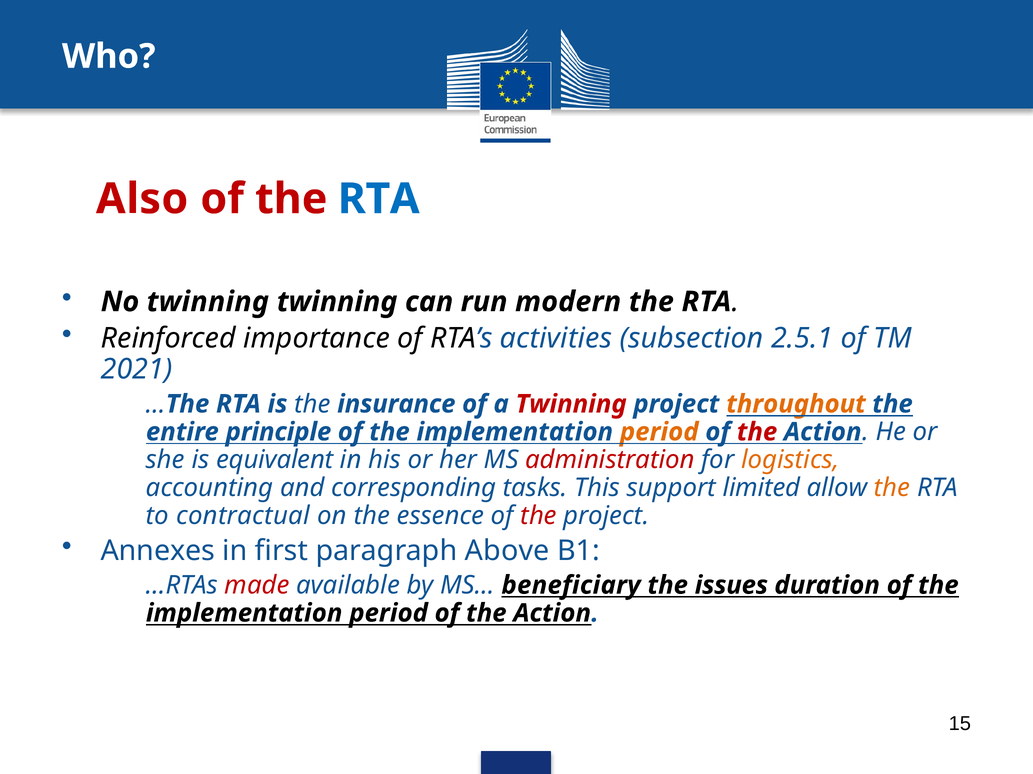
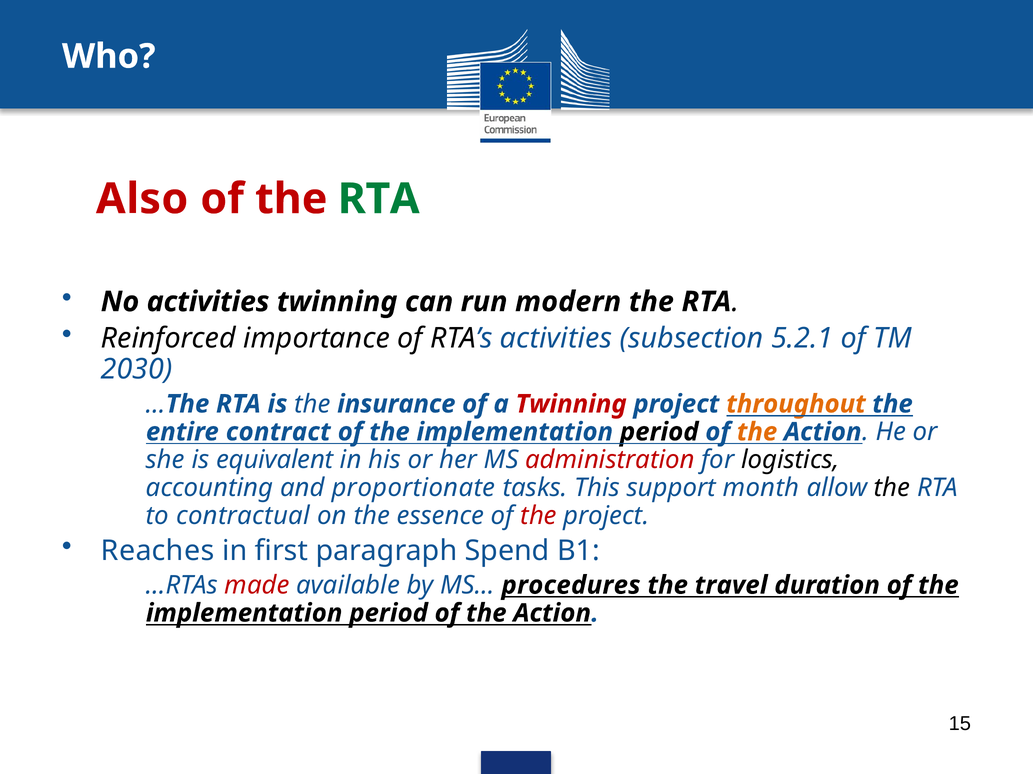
RTA colour: blue -> green (379, 199)
No twinning: twinning -> activities (208, 302)
2.5.1: 2.5.1 -> 5.2.1 (802, 339)
2021: 2021 -> 2030 (137, 370)
principle: principle -> contract (278, 432)
period colour: orange -> black (659, 432)
the colour: red -> orange (757, 432)
logistics colour: orange -> black (790, 460)
corresponding: corresponding -> proportionate (414, 488)
limited: limited -> month (761, 488)
the colour: orange -> black (892, 488)
Annexes: Annexes -> Reaches (158, 551)
Above: Above -> Spend (507, 551)
beneficiary: beneficiary -> procedures (571, 586)
issues: issues -> travel (731, 586)
